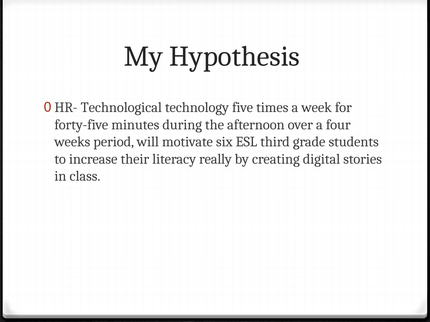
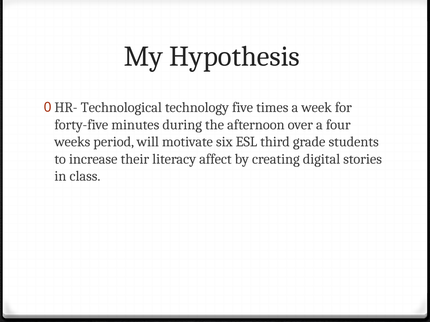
really: really -> affect (215, 159)
